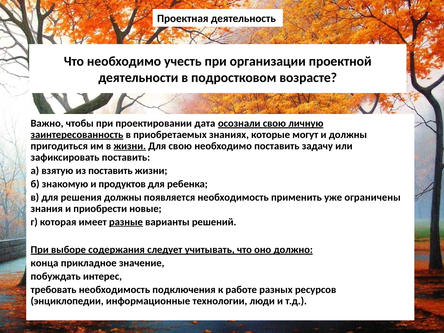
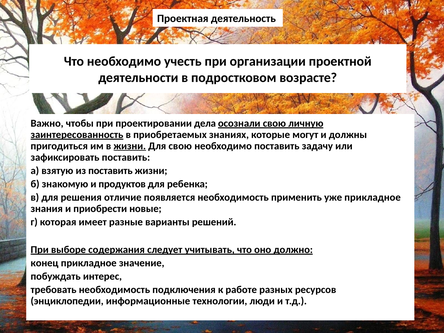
дата: дата -> дела (205, 123)
решения должны: должны -> отличие (123, 197)
уже ограничены: ограничены -> прикладное (373, 197)
разные underline: present -> none (126, 222)
конца: конца -> конец (45, 263)
